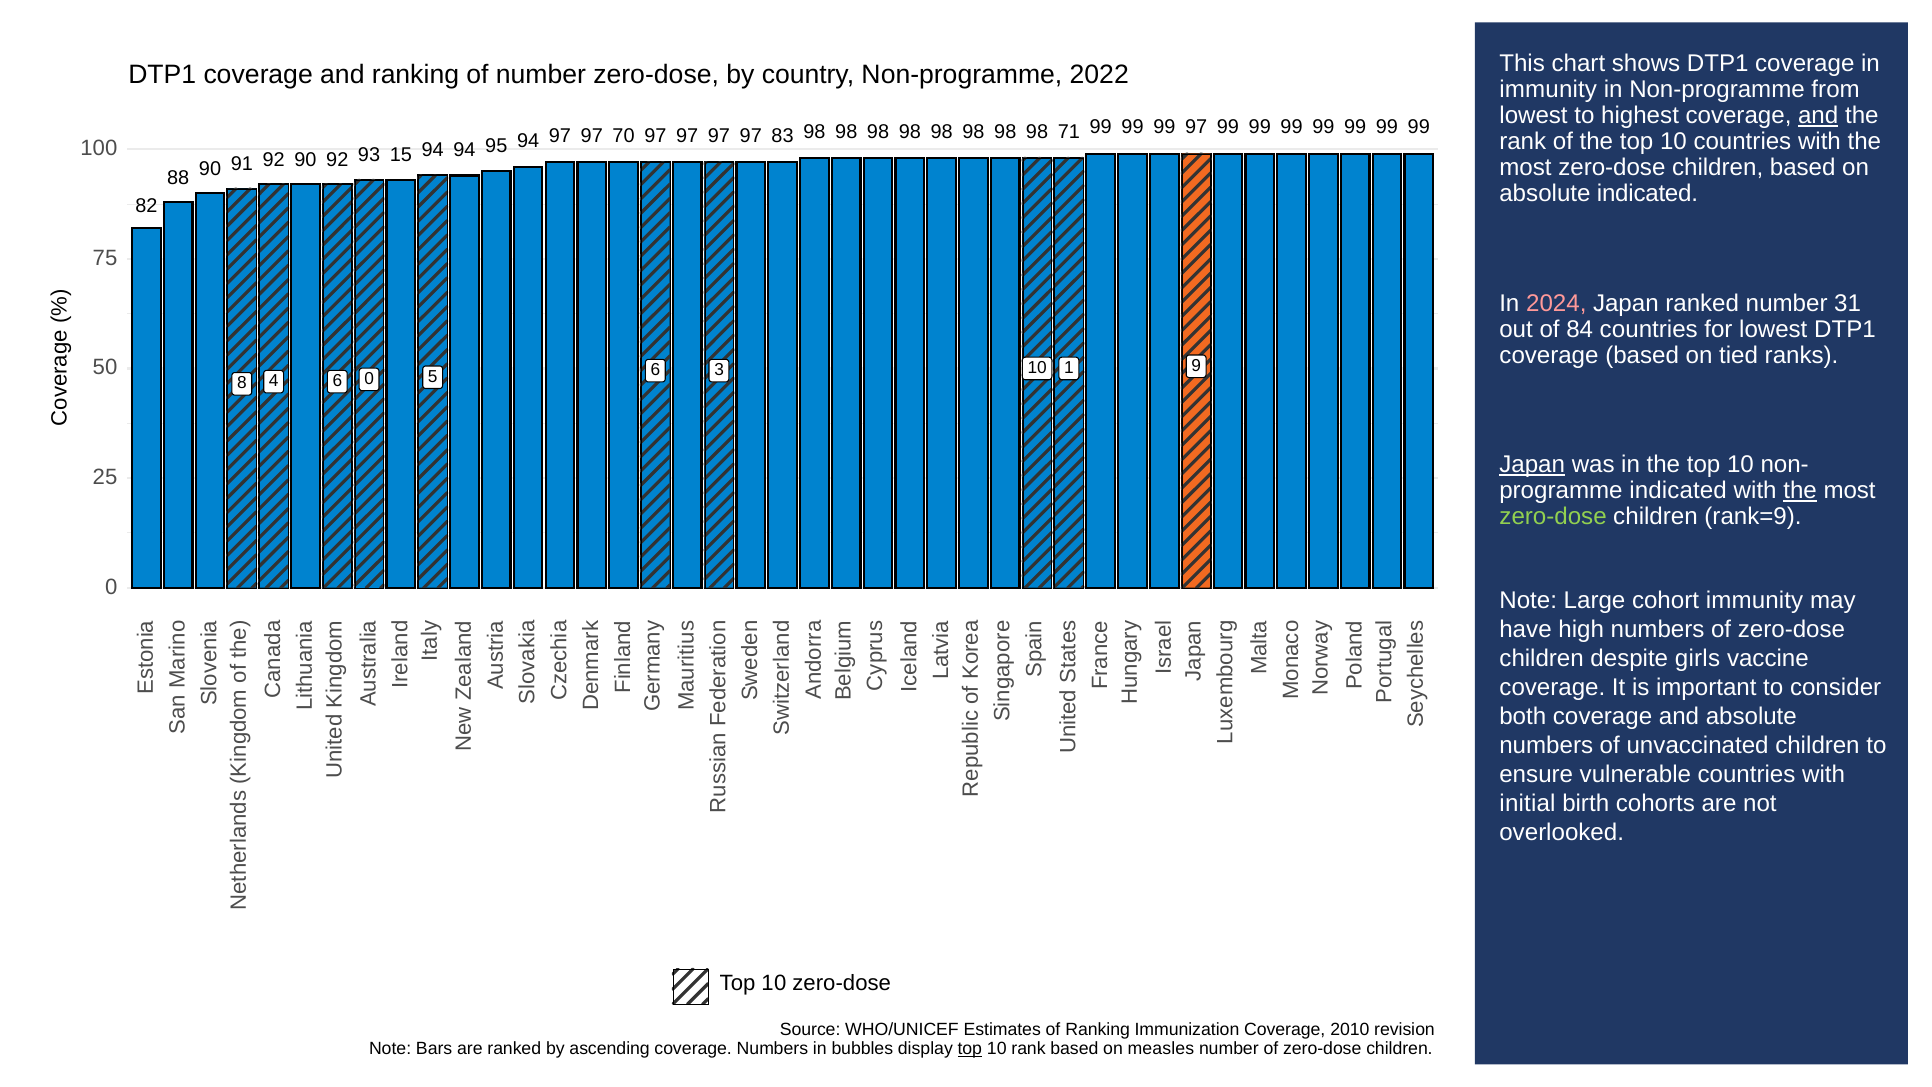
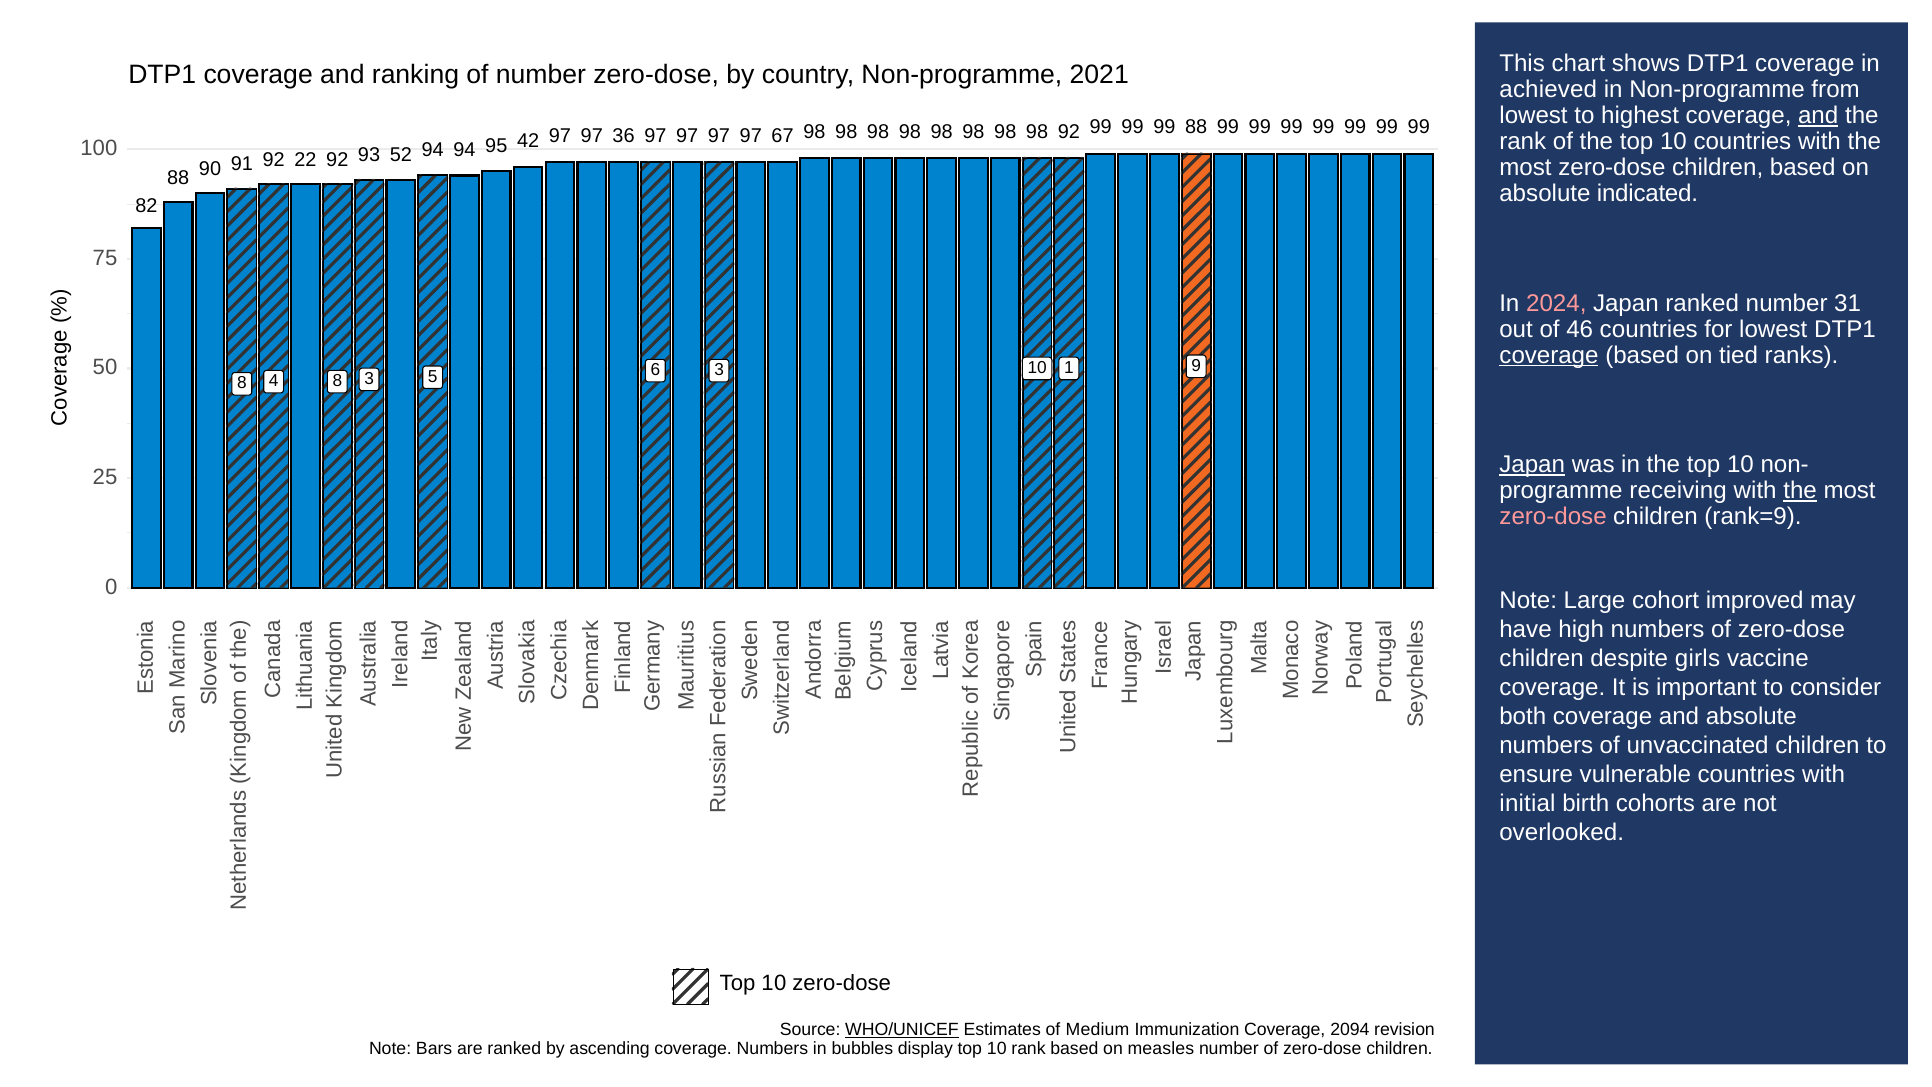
2022: 2022 -> 2021 (1099, 75)
immunity: immunity -> achieved (1548, 90)
98 97: 97 -> 88 (1196, 127)
70: 70 -> 36 (624, 136)
83: 83 -> 67 (783, 136)
97 71: 71 -> 92 (1069, 132)
92 90: 90 -> 22 (305, 159)
15: 15 -> 52 (401, 155)
95 94: 94 -> 42 (528, 141)
84: 84 -> 46 (1580, 329)
coverage underline: none -> present (1549, 355)
4 0: 0 -> 3 (369, 379)
8 6: 6 -> 8 (337, 381)
indicated: indicated -> receiving (1678, 490)
zero-dose colour: light green -> pink (1553, 517)
cohort immunity: immunity -> improved (1755, 600)
WHO/UNICEF underline: none -> present (902, 1030)
of Ranking: Ranking -> Medium (1097, 1030)
2010: 2010 -> 2094 (1350, 1030)
top underline: present -> none (970, 1049)
